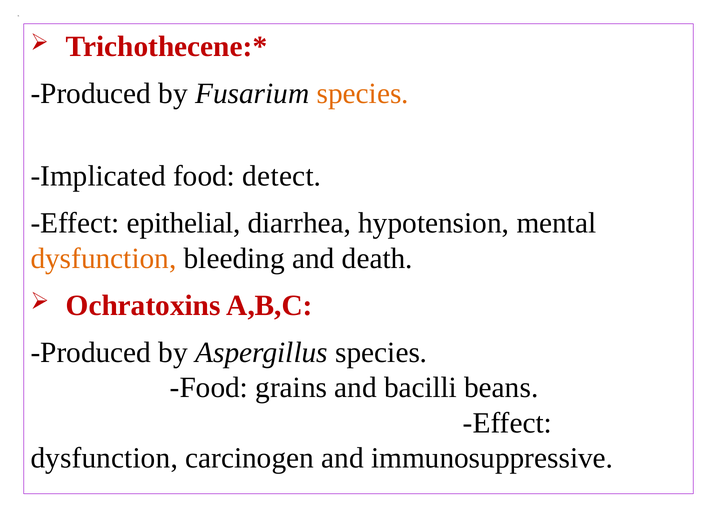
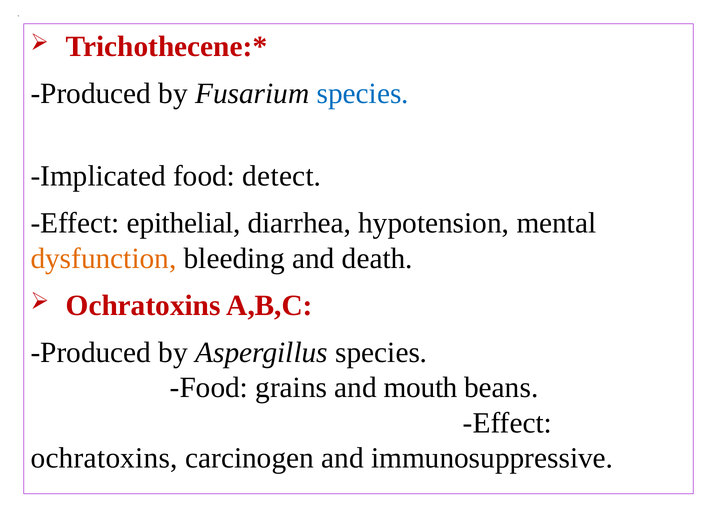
species colour: orange -> blue (363, 94)
bacilli: bacilli -> mouth (421, 388)
dysfunction: dysfunction -> ochratoxins (104, 458)
